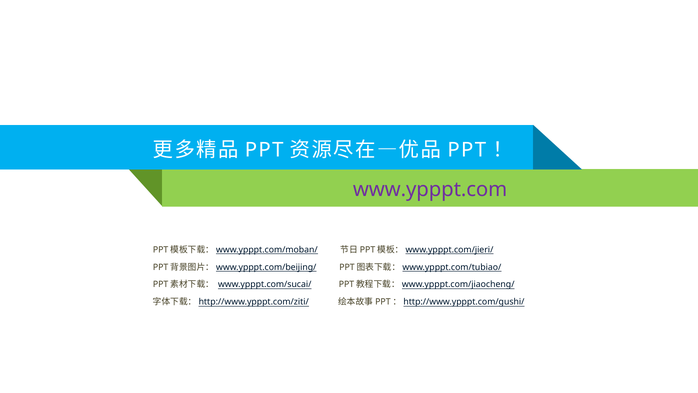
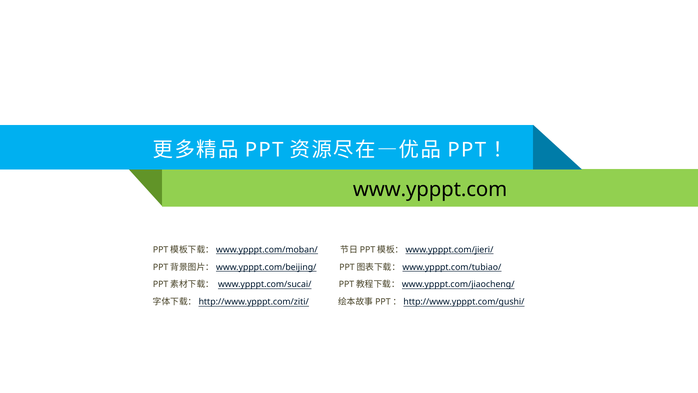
www.ypppt.com colour: purple -> black (430, 189)
